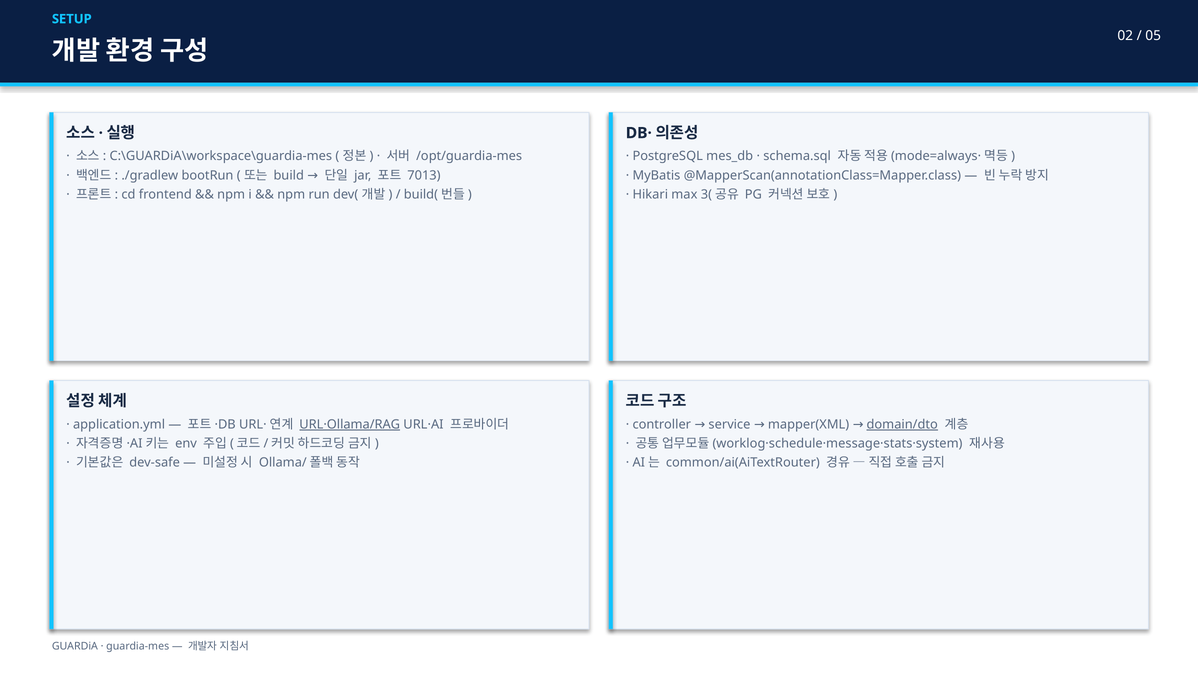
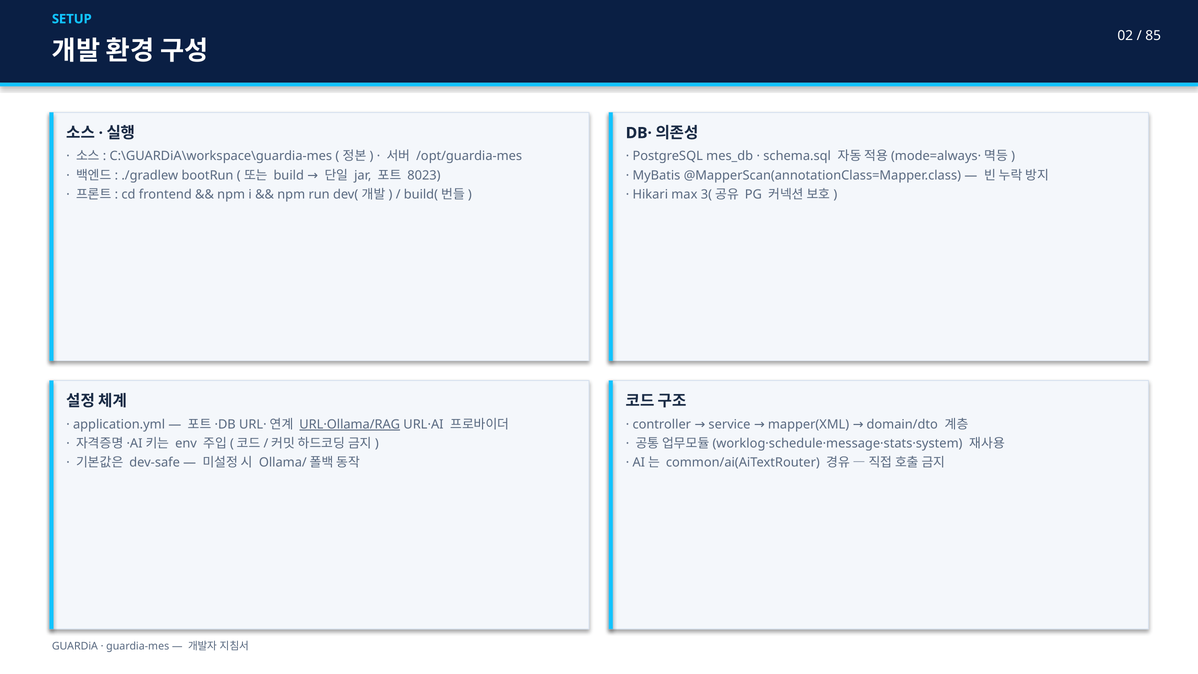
05: 05 -> 85 (1153, 36)
7013: 7013 -> 8023 (424, 175)
domain/dto underline: present -> none (902, 424)
